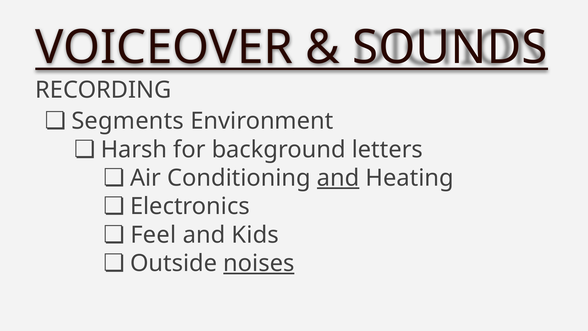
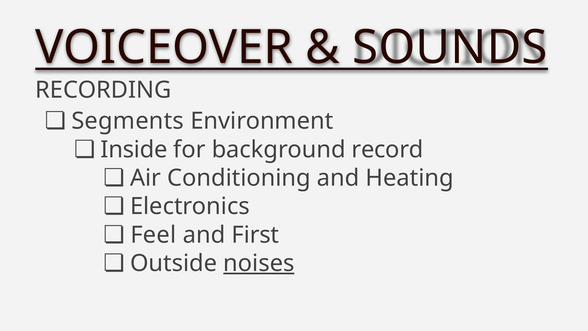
Harsh: Harsh -> Inside (134, 149)
letters: letters -> record (387, 149)
and underline: present -> none (338, 178)
Kids: Kids -> First (255, 235)
